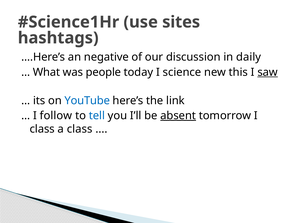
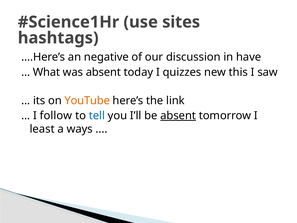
daily: daily -> have (249, 57)
was people: people -> absent (103, 72)
science: science -> quizzes (182, 72)
saw underline: present -> none (268, 72)
YouTube colour: blue -> orange (87, 100)
class: class -> least (42, 129)
a class: class -> ways (80, 129)
